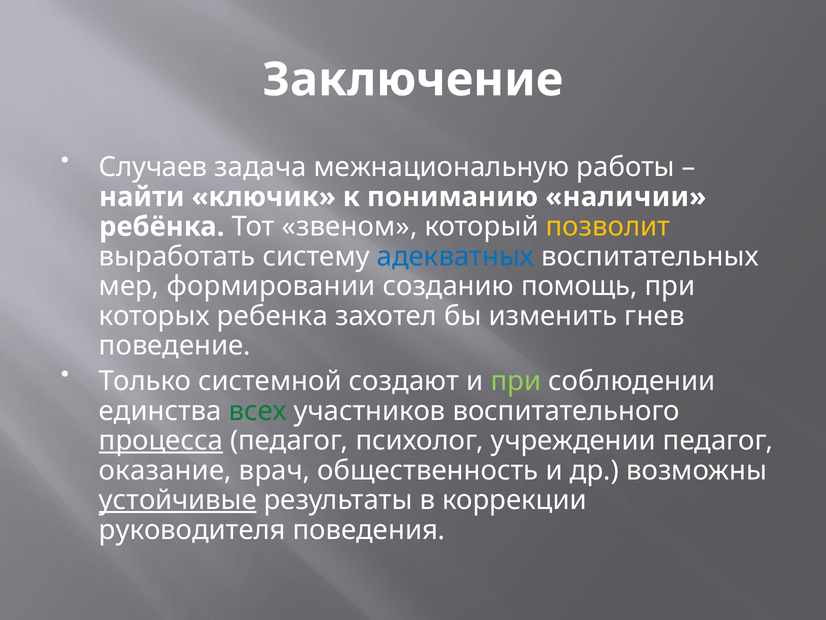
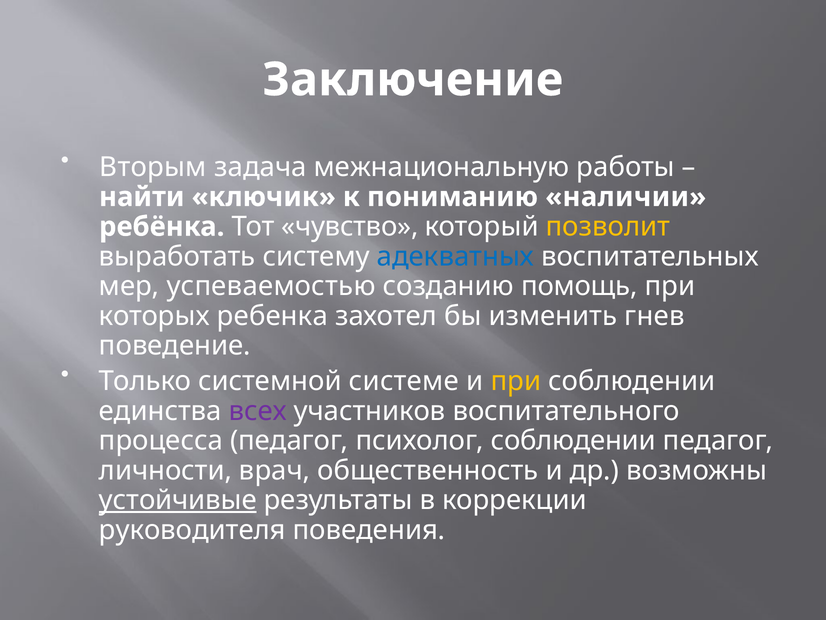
Случаев: Случаев -> Вторым (153, 167)
звеном: звеном -> чувство (350, 227)
формировании: формировании -> успеваемостью (271, 286)
создают: создают -> системе (404, 381)
при colour: light green -> yellow (516, 381)
всех colour: green -> purple (258, 411)
процесса underline: present -> none (161, 440)
психолог учреждении: учреждении -> соблюдении (573, 440)
оказание: оказание -> личности (165, 470)
